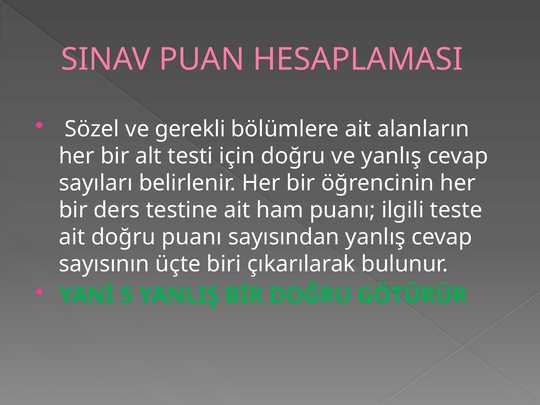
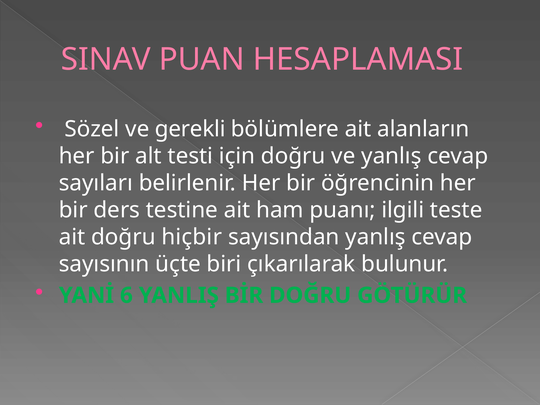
doğru puanı: puanı -> hiçbir (192, 237)
5: 5 -> 6 (126, 295)
